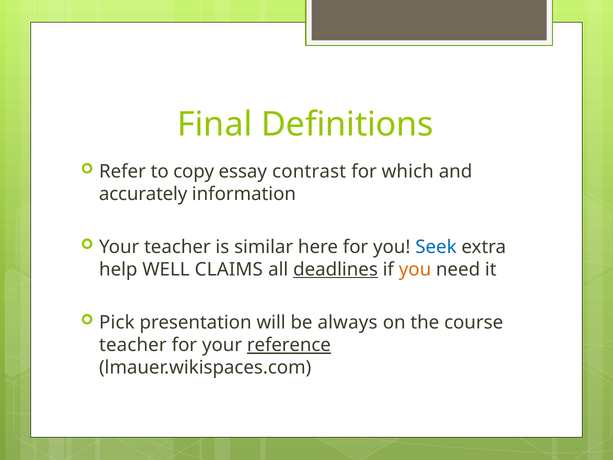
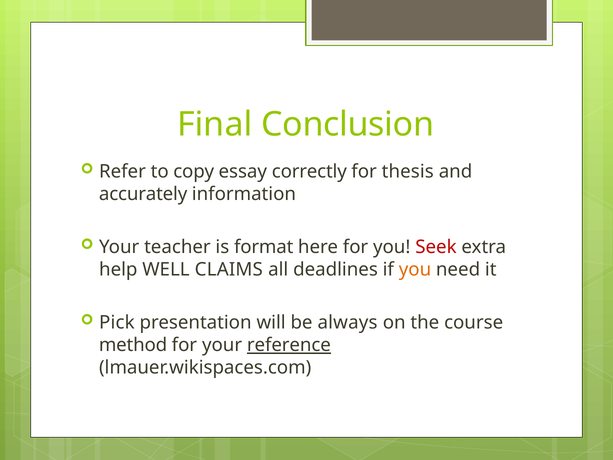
Definitions: Definitions -> Conclusion (348, 124)
contrast: contrast -> correctly (309, 171)
which: which -> thesis (408, 171)
similar: similar -> format (264, 247)
Seek colour: blue -> red (436, 247)
deadlines underline: present -> none (336, 269)
teacher: teacher -> method (133, 345)
